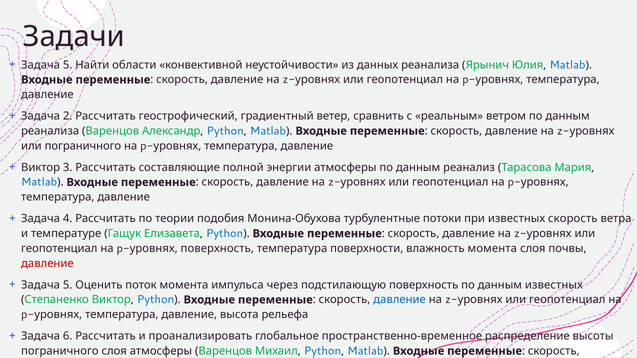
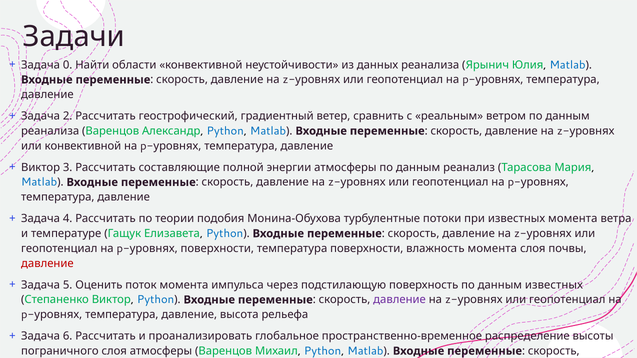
5: 5 -> 0 (68, 65)
или пограничного: пограничного -> конвективной (83, 146)
известных скорость: скорость -> момента (573, 219)
p-уровнях поверхность: поверхность -> поверхности (217, 249)
давление colour: blue -> purple (400, 300)
